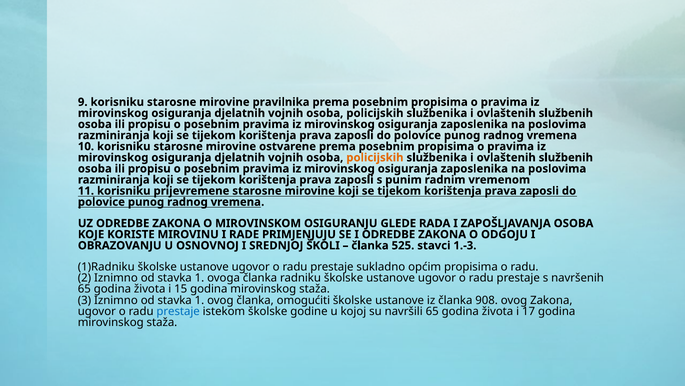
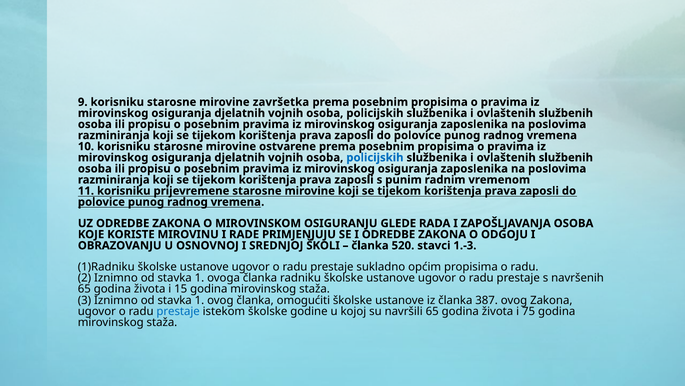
pravilnika: pravilnika -> završetka (281, 102)
policijskih colour: orange -> blue (375, 157)
525: 525 -> 520 (403, 245)
908: 908 -> 387 (487, 300)
17: 17 -> 75 (529, 311)
